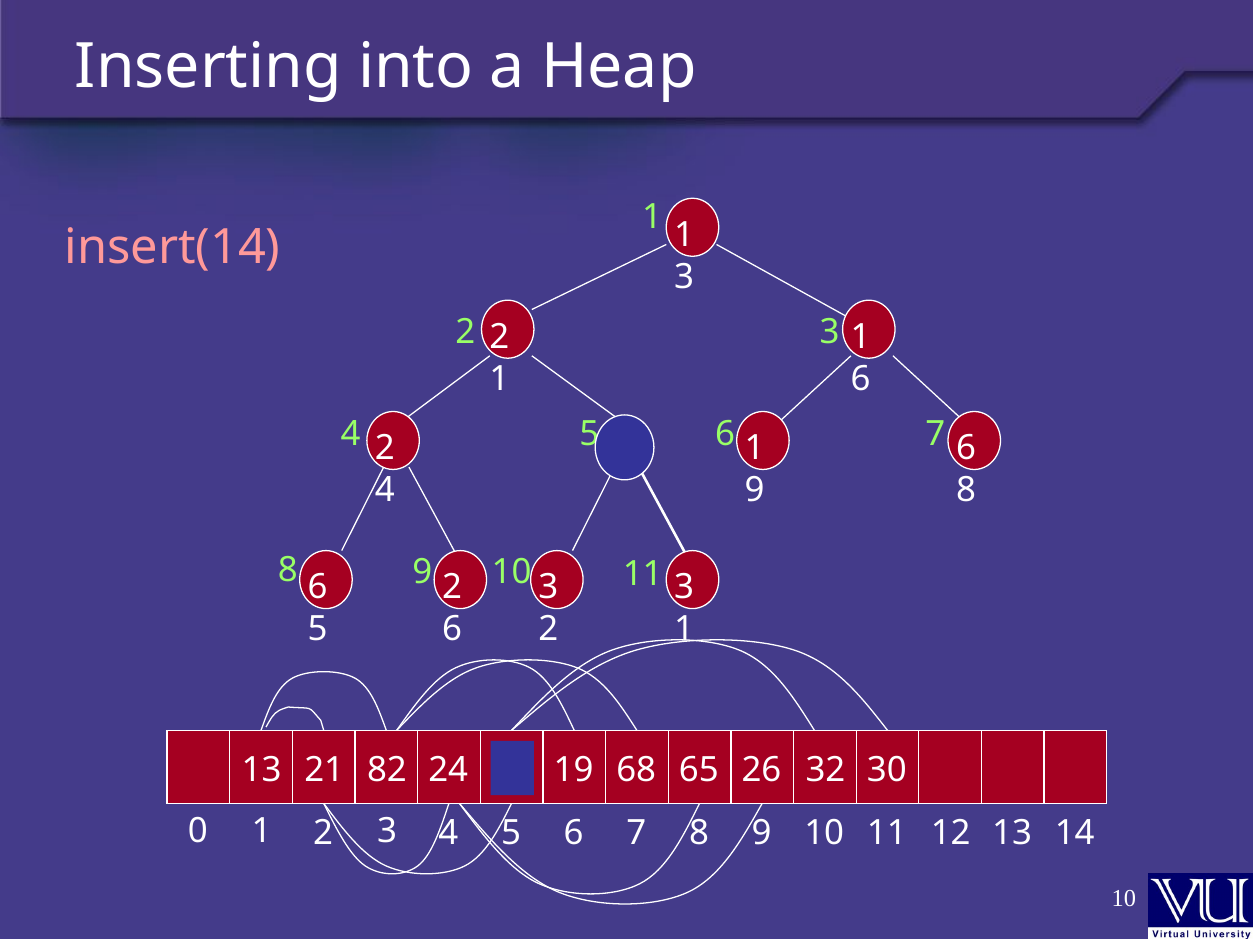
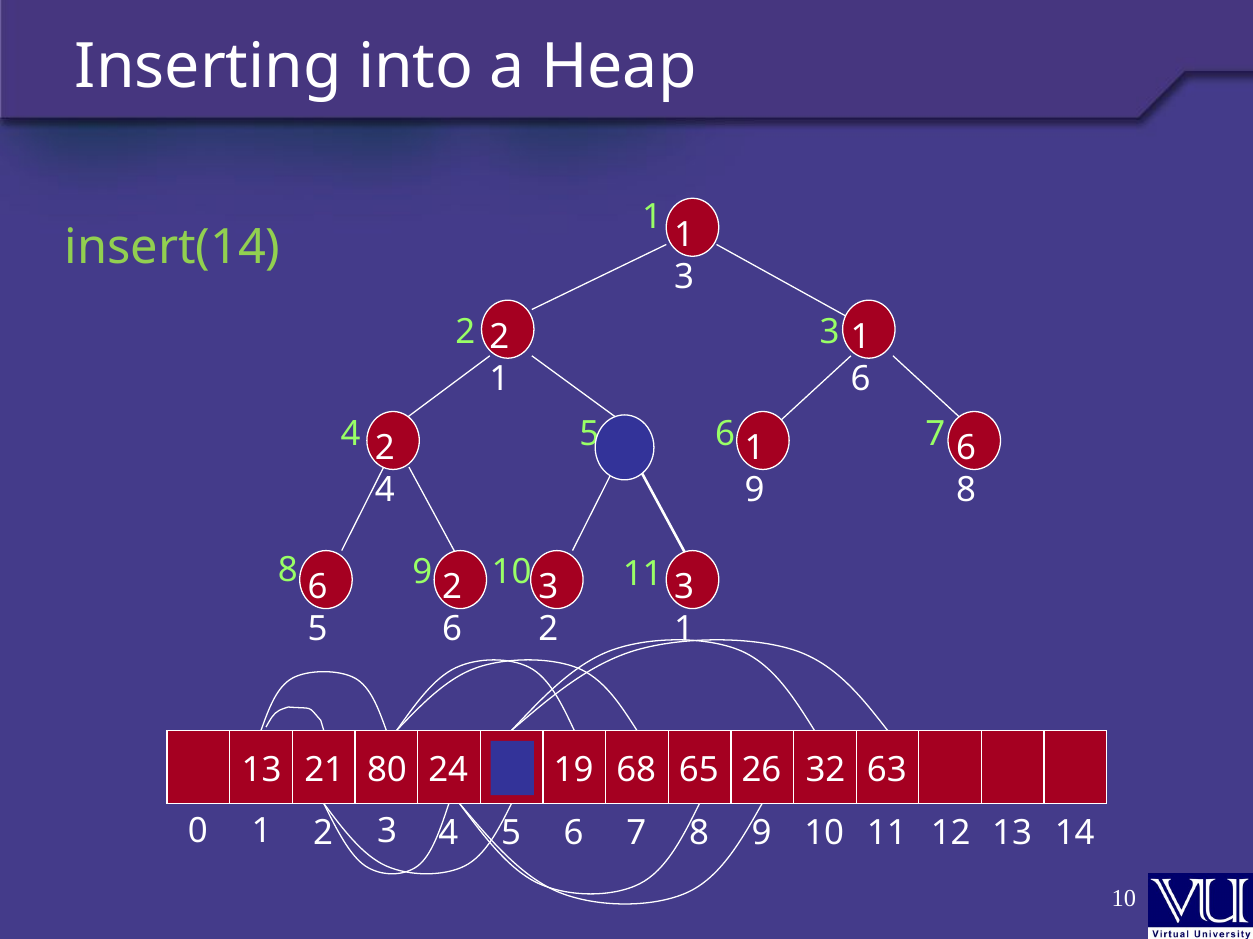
insert(14 colour: pink -> light green (173, 248)
82: 82 -> 80 (387, 771)
30: 30 -> 63 (887, 771)
